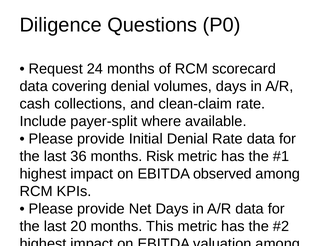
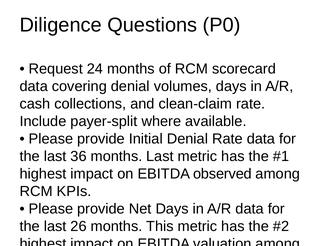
months Risk: Risk -> Last (160, 156)
20: 20 -> 26 (79, 226)
